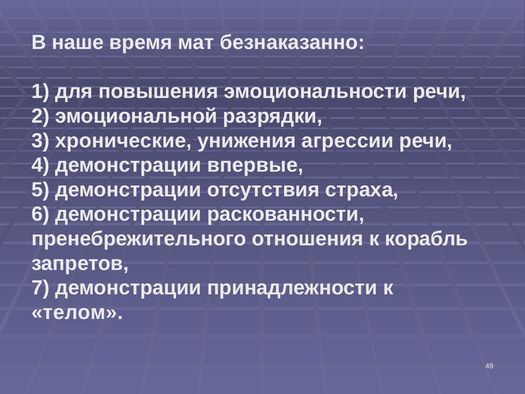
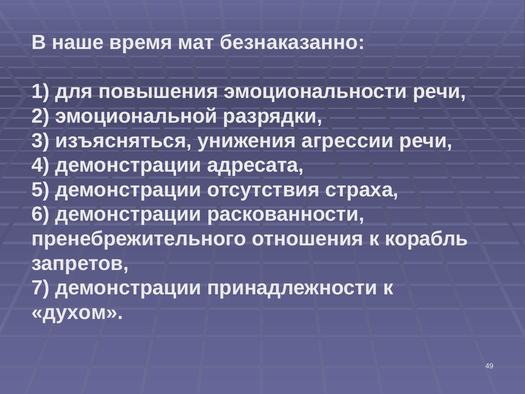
хронические: хронические -> изъясняться (124, 141)
впервые: впервые -> адресата (255, 165)
телом: телом -> духом (77, 312)
